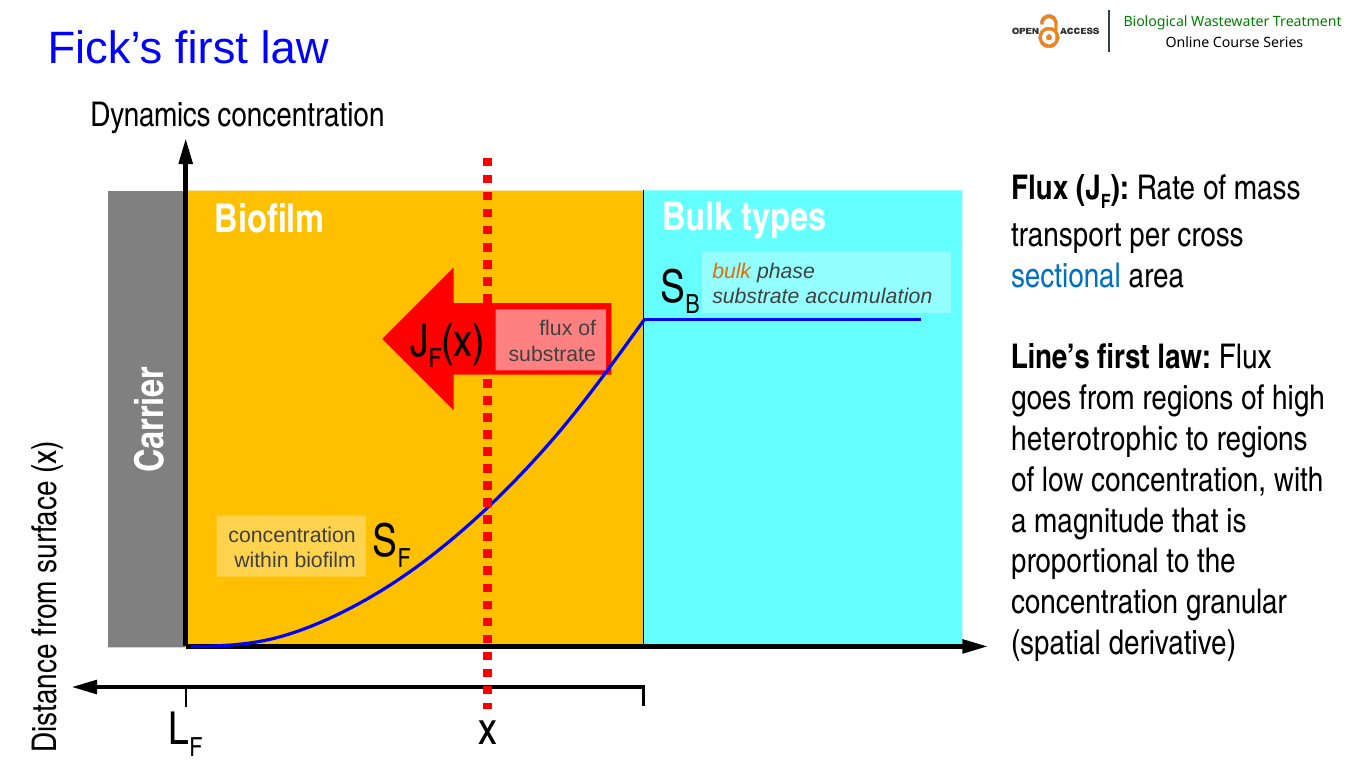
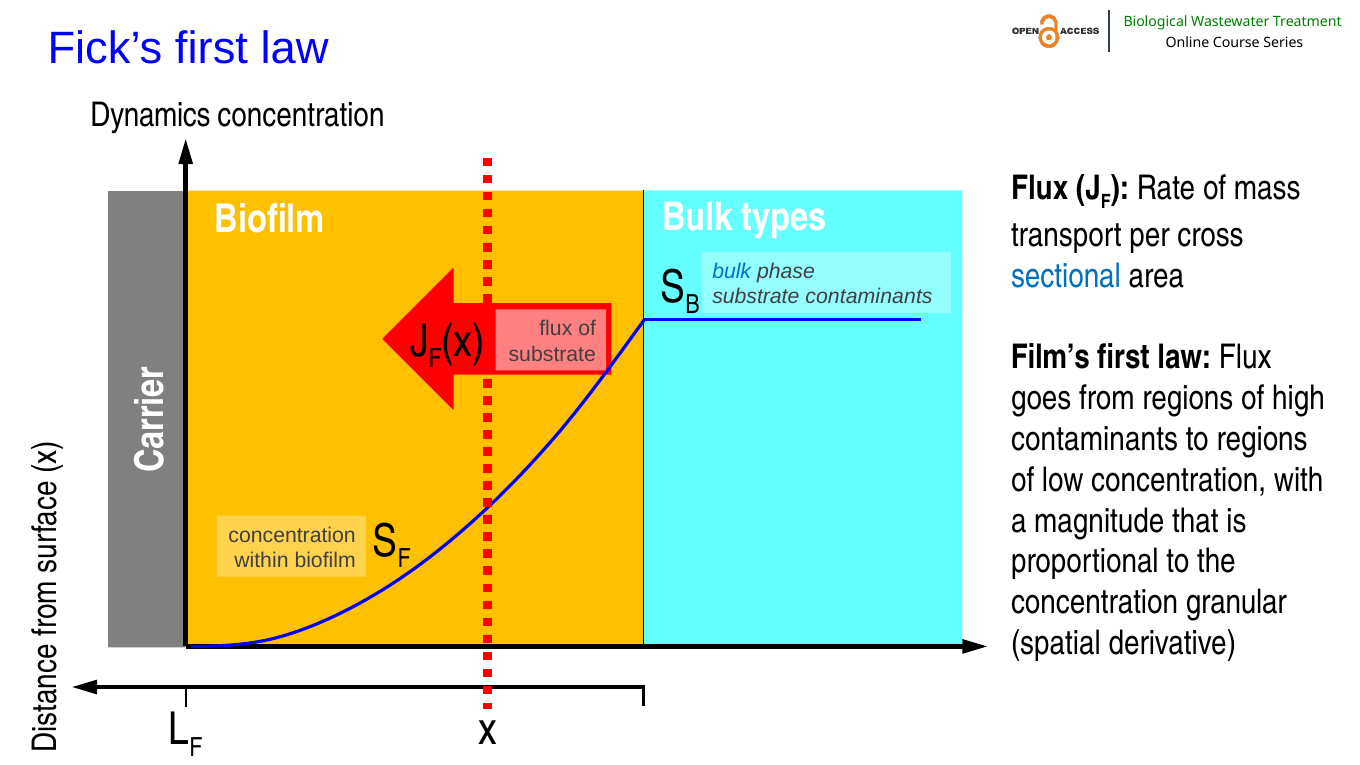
bulk colour: orange -> blue (732, 271)
substrate accumulation: accumulation -> contaminants (869, 297)
Line’s: Line’s -> Film’s (1050, 358)
heterotrophic: heterotrophic -> contaminants (1095, 439)
